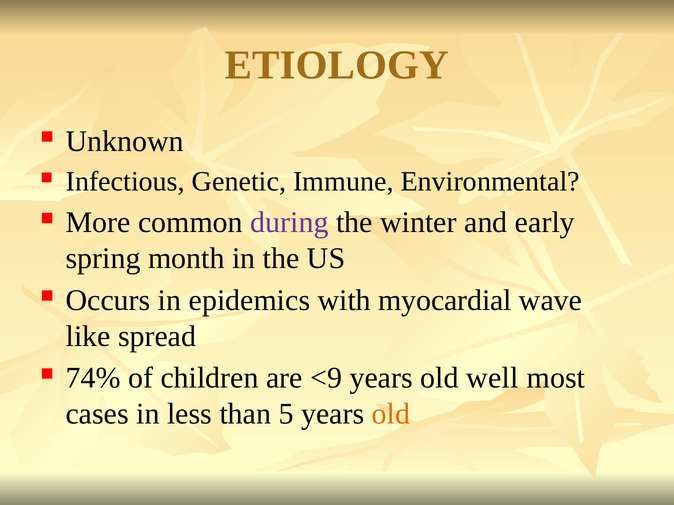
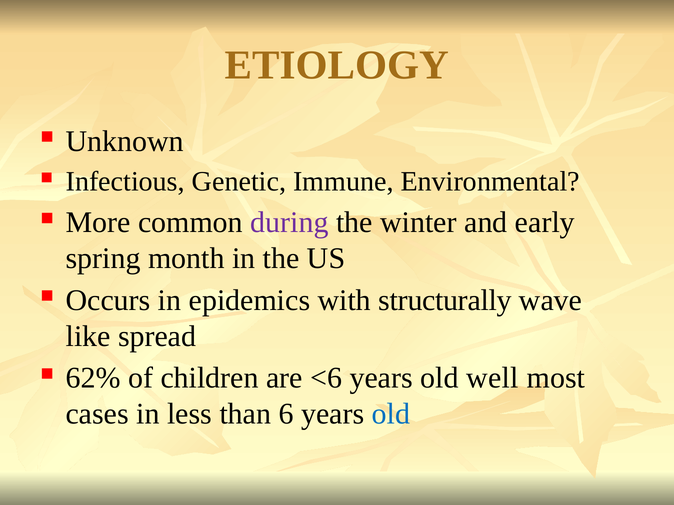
myocardial: myocardial -> structurally (445, 301)
74%: 74% -> 62% (93, 378)
<9: <9 -> <6 (326, 378)
5: 5 -> 6 (286, 414)
old colour: orange -> blue (391, 414)
